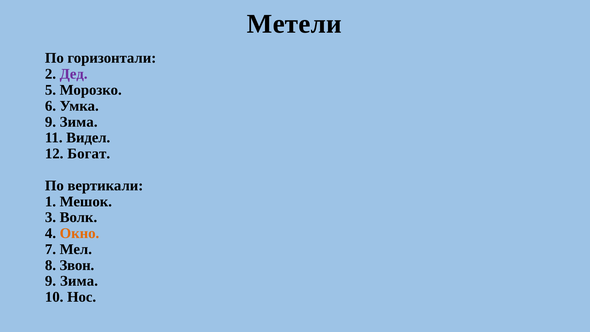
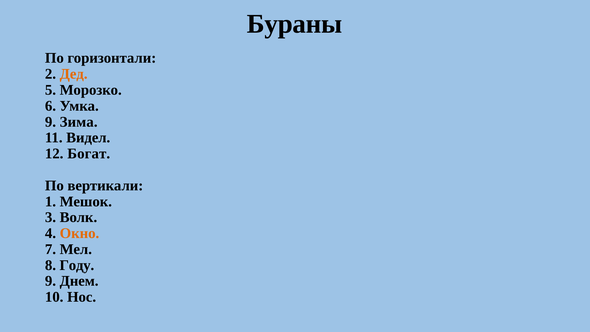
Метели: Метели -> Бураны (295, 24)
Дед colour: purple -> orange (74, 74)
Звон: Звон -> Году (77, 265)
Зима: Зима -> Днем (79, 281)
